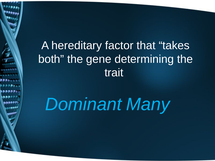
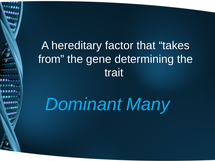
both: both -> from (51, 59)
